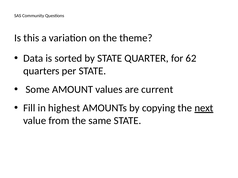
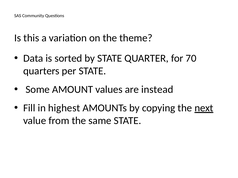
62: 62 -> 70 (191, 58)
current: current -> instead (157, 90)
